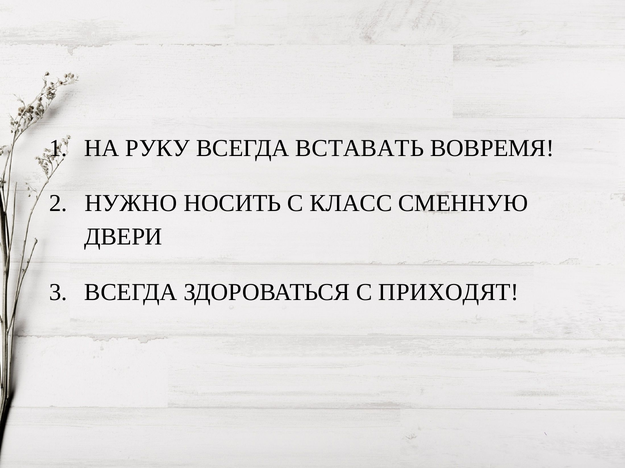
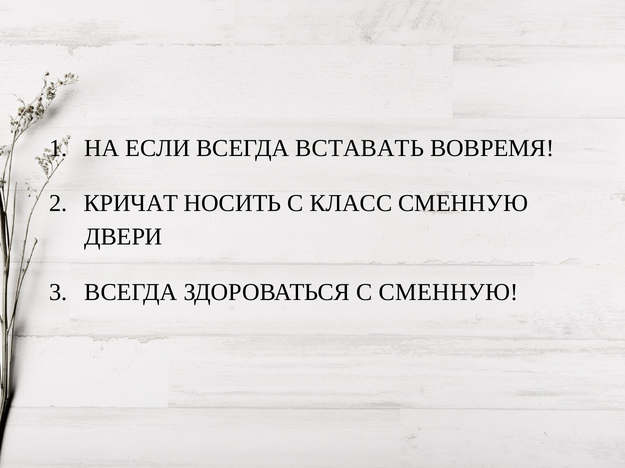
РУКУ: РУКУ -> ЕСЛИ (158, 149)
НУЖНО: НУЖНО -> КРИЧАТ (131, 204)
С ПРИХОДЯТ: ПРИХОДЯТ -> СМЕННУЮ (449, 293)
